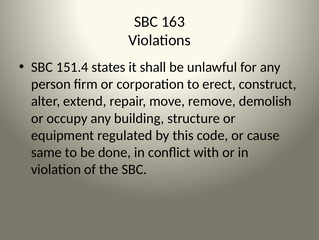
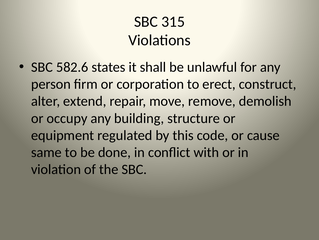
163: 163 -> 315 (173, 22)
151.4: 151.4 -> 582.6 (72, 67)
